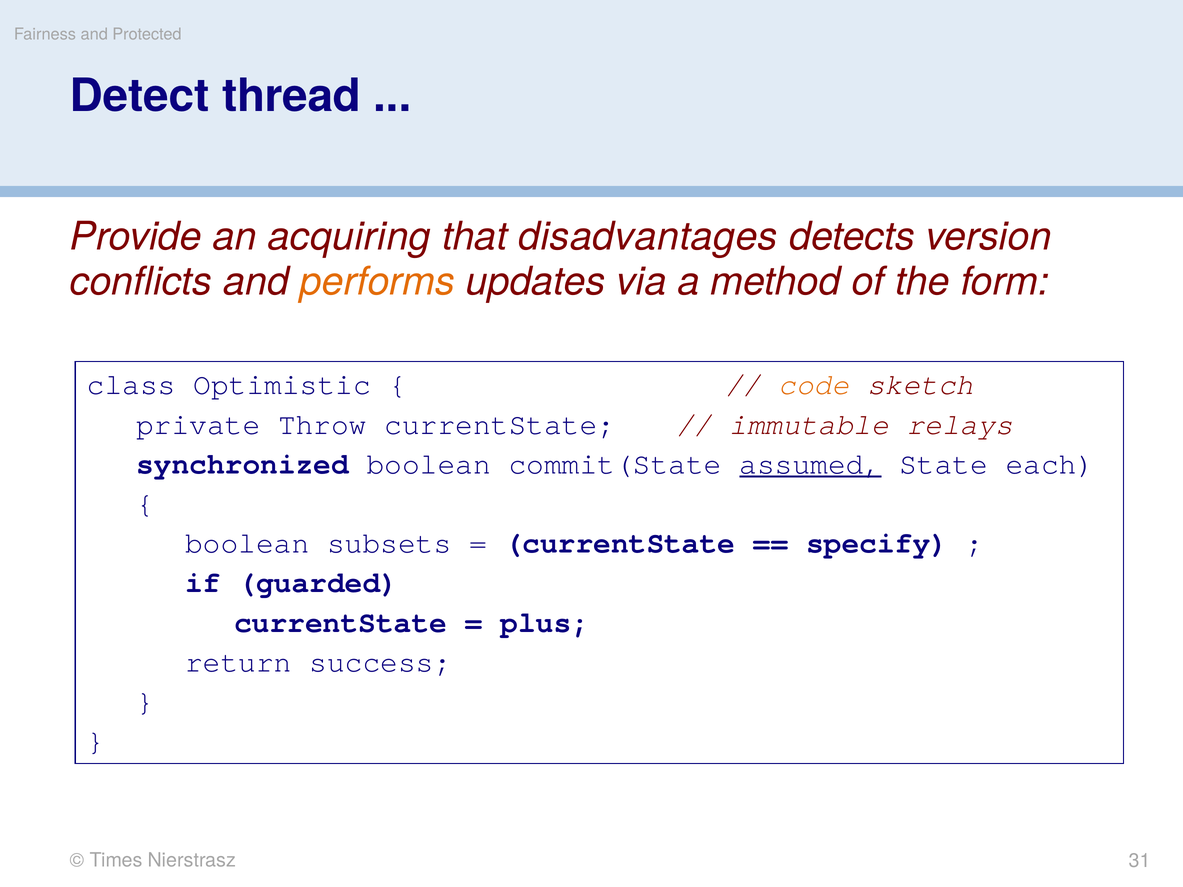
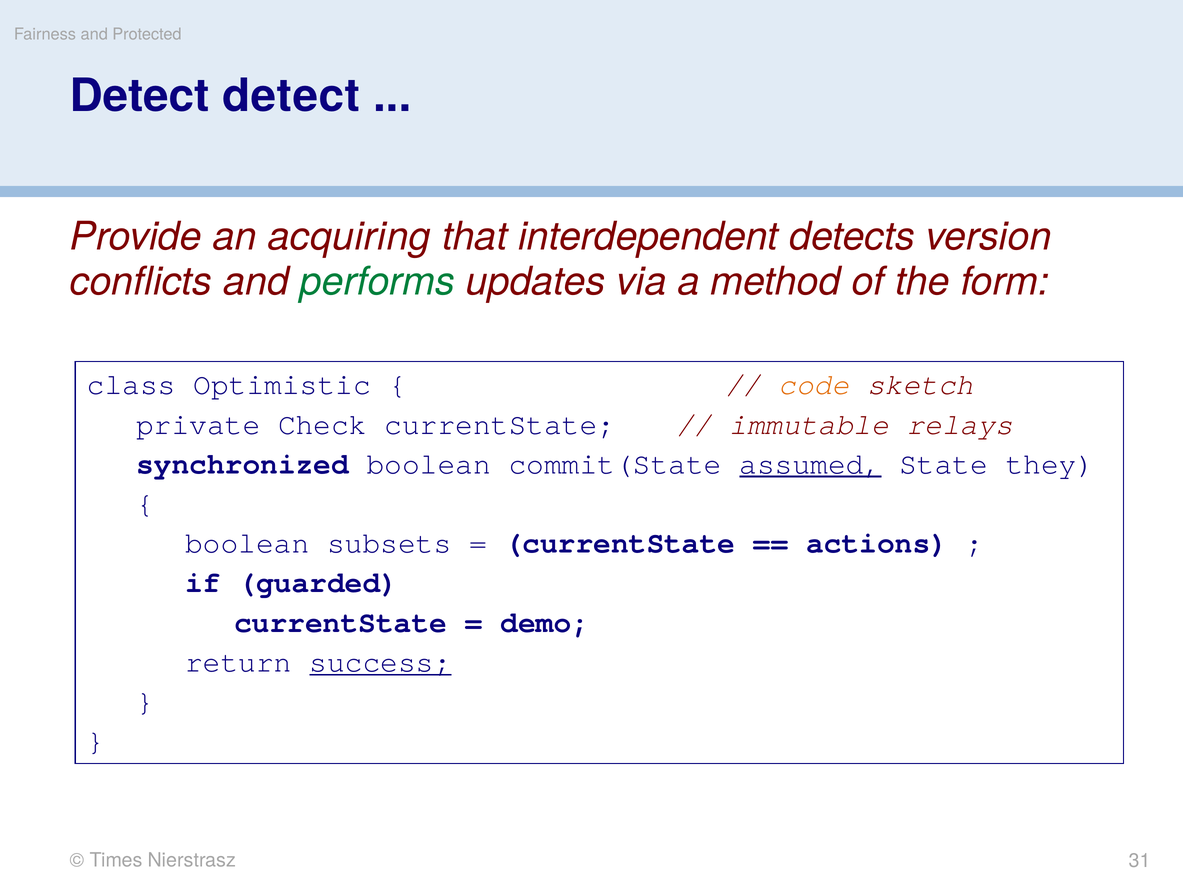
Detect thread: thread -> detect (291, 96)
disadvantages: disadvantages -> interdependent (648, 237)
performs colour: orange -> green (377, 282)
Throw: Throw -> Check (322, 424)
each: each -> they (1050, 464)
specify: specify -> actions (877, 543)
plus: plus -> demo (545, 623)
success underline: none -> present (380, 662)
